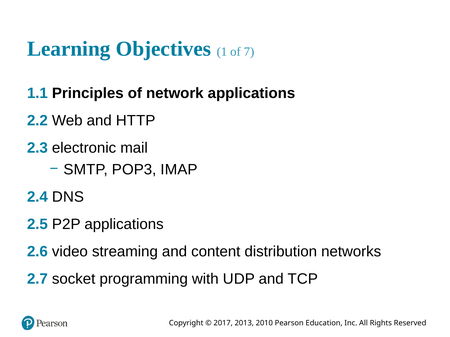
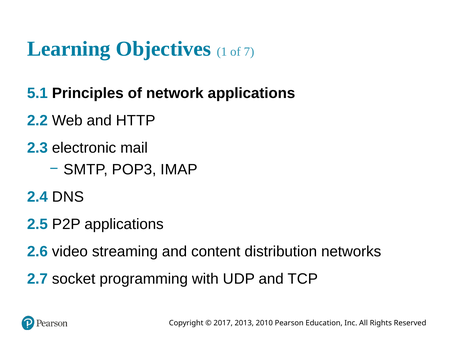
1.1: 1.1 -> 5.1 (37, 93)
